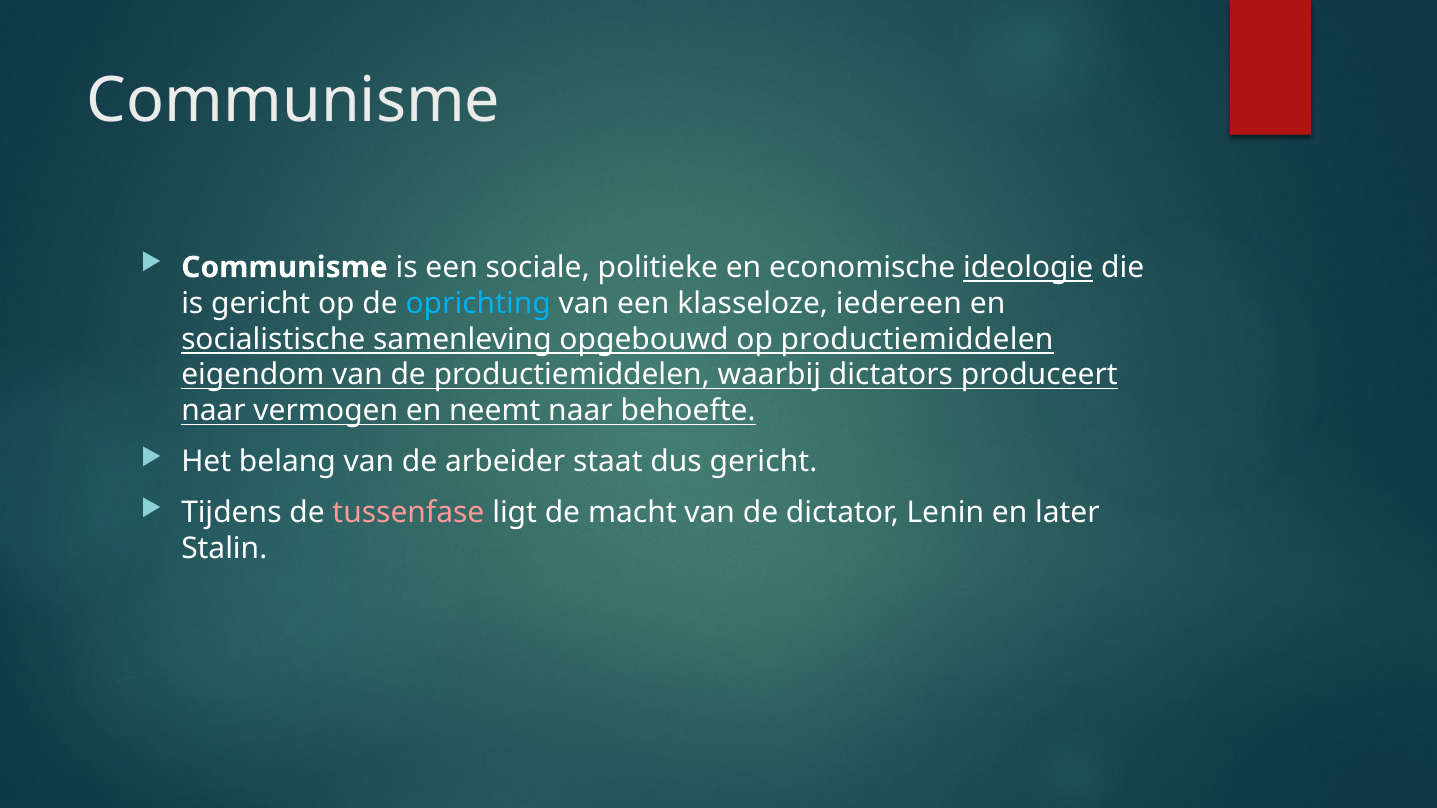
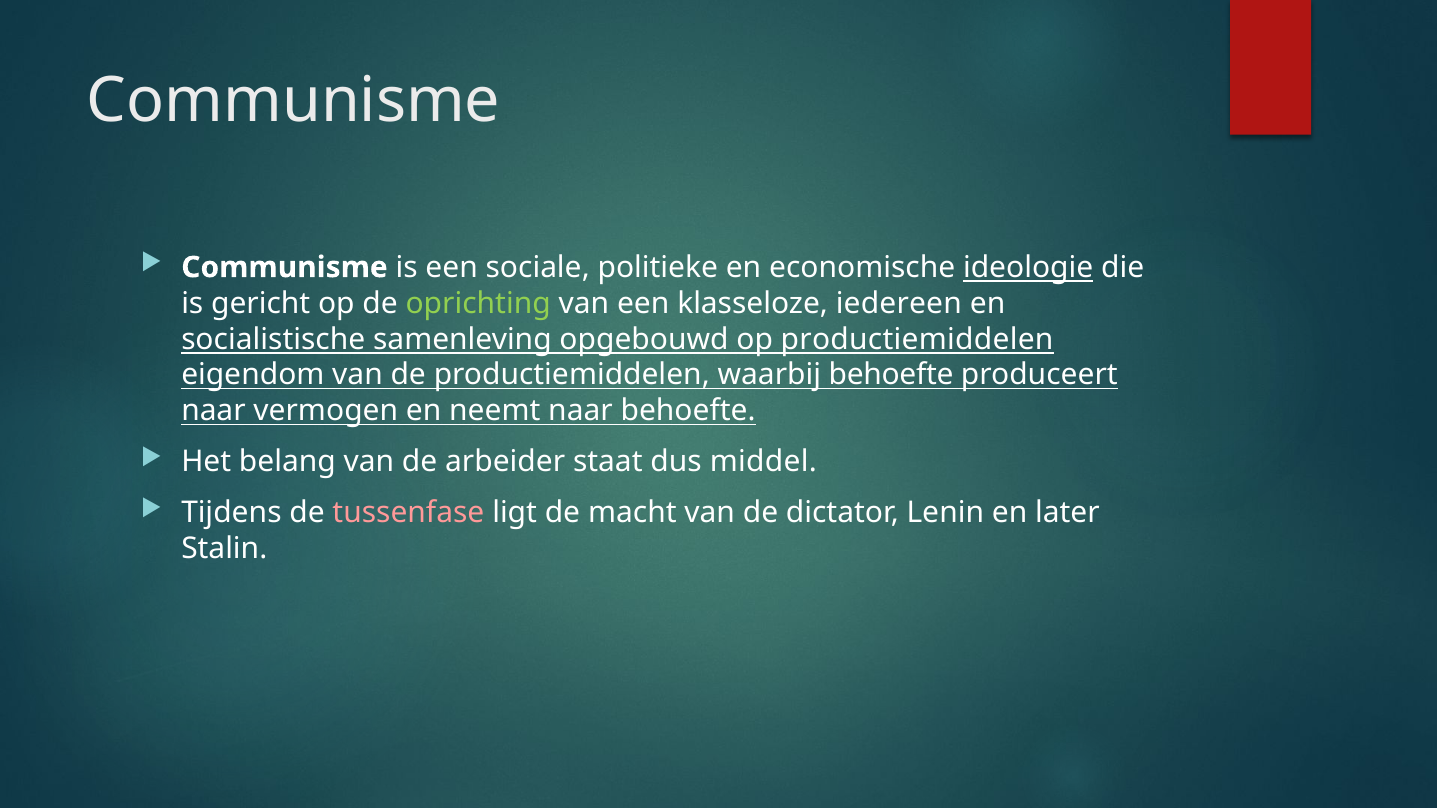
oprichting colour: light blue -> light green (478, 303)
waarbij dictators: dictators -> behoefte (891, 375)
dus gericht: gericht -> middel (763, 462)
